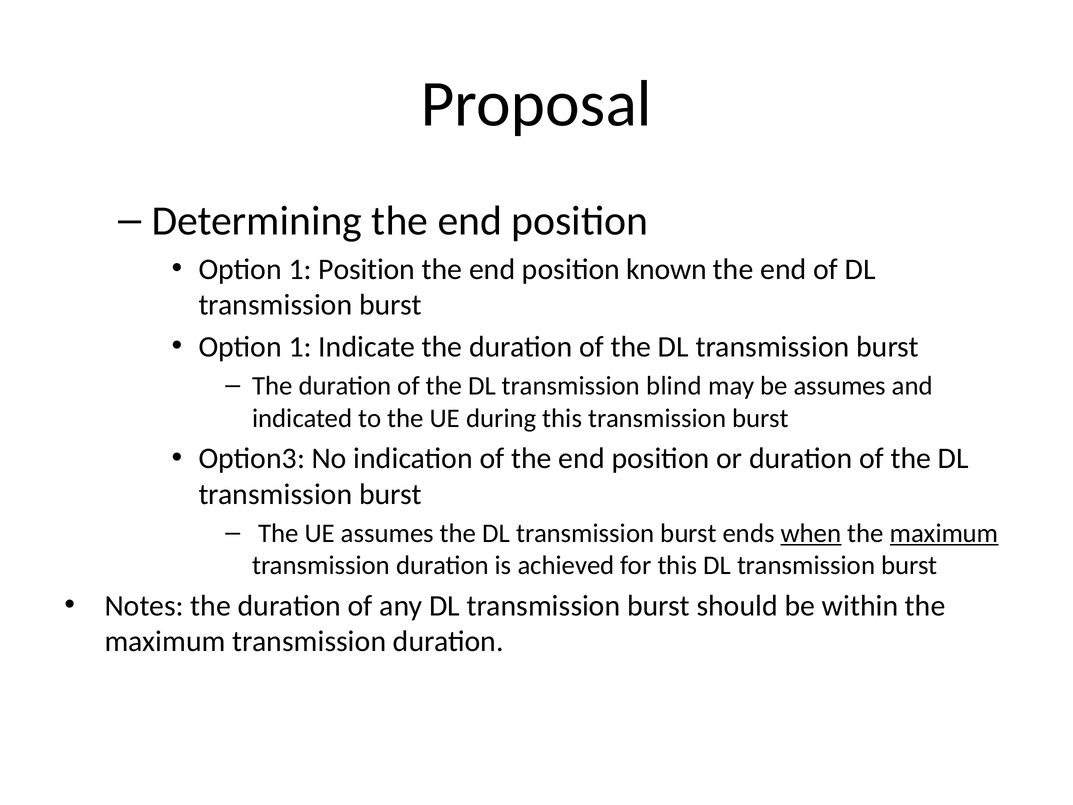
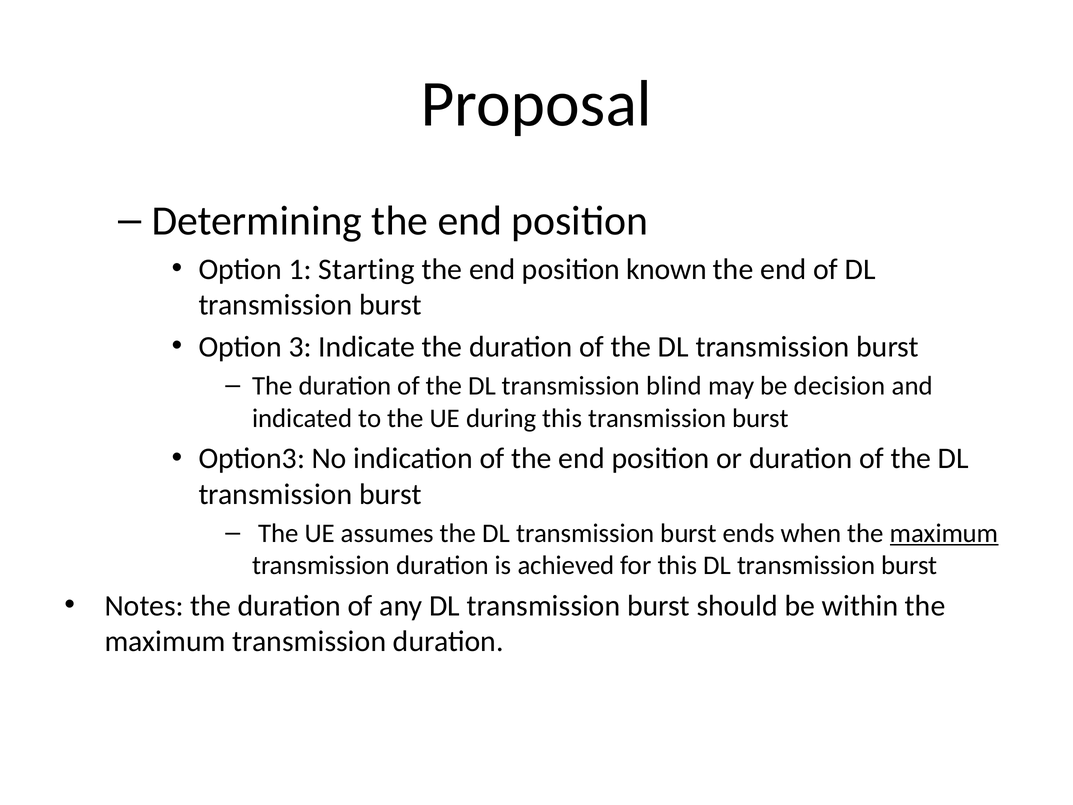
1 Position: Position -> Starting (367, 269)
1: 1 -> 3 (300, 347)
be assumes: assumes -> decision (840, 386)
when underline: present -> none (811, 533)
